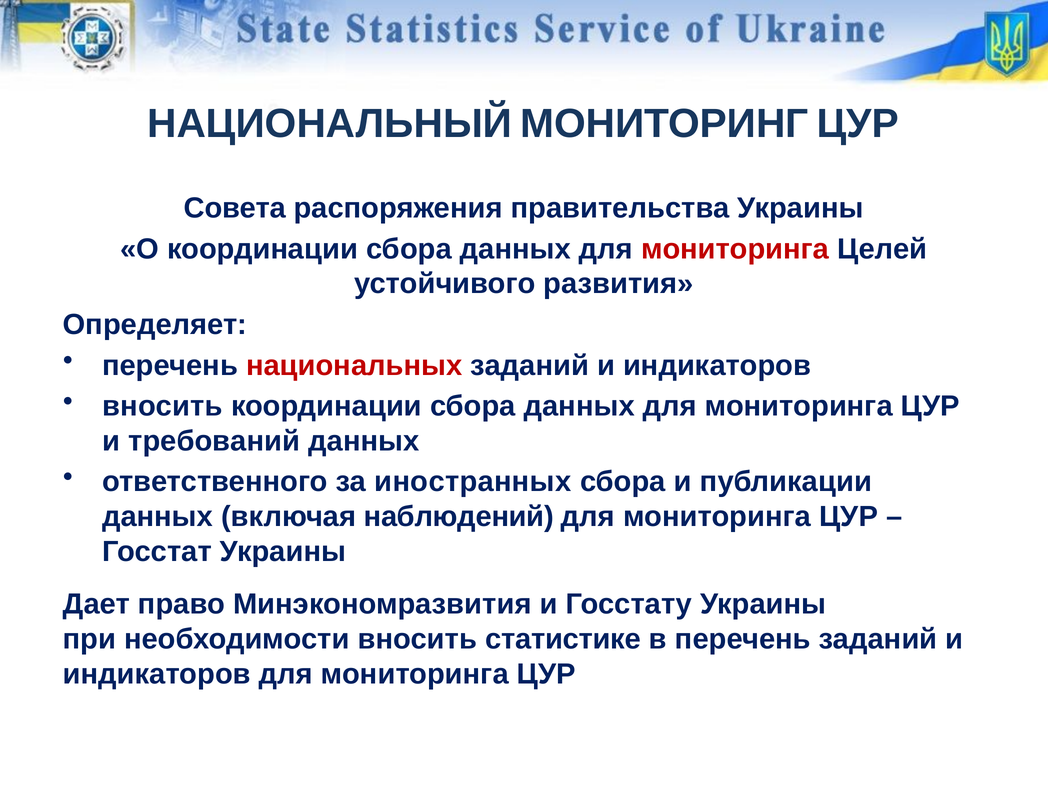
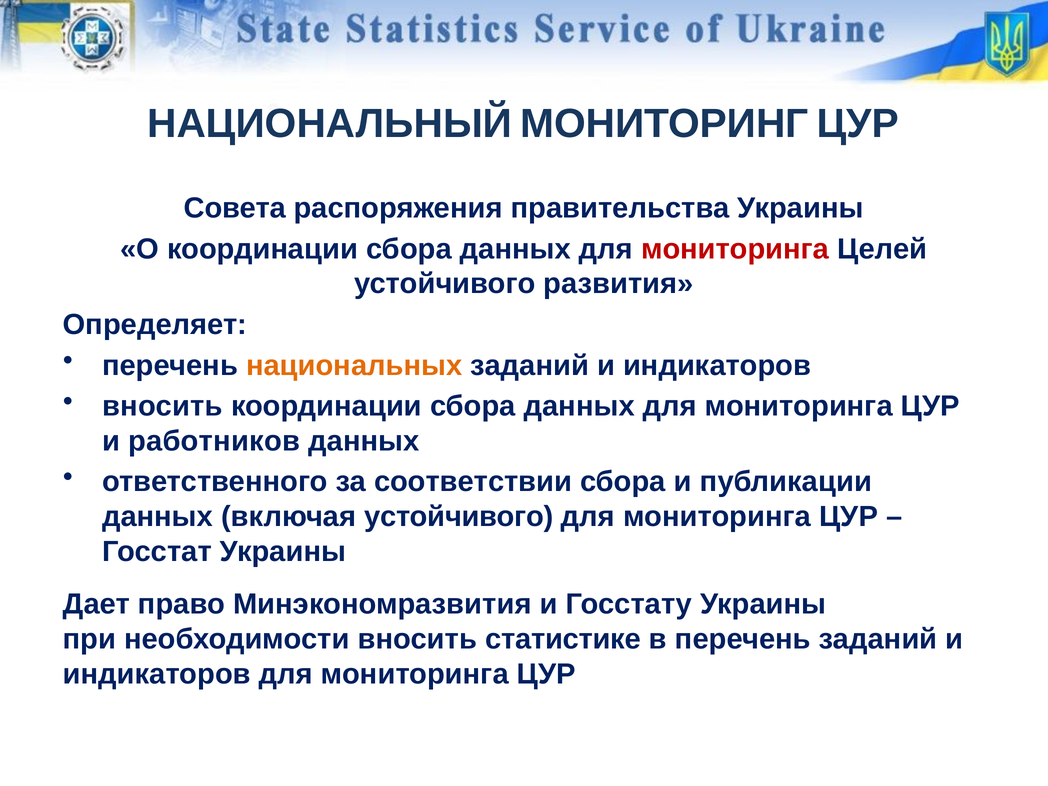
национальных colour: red -> orange (354, 365)
требований: требований -> работников (214, 441)
иностранных: иностранных -> соответствии (473, 482)
включая наблюдений: наблюдений -> устойчивого (459, 517)
